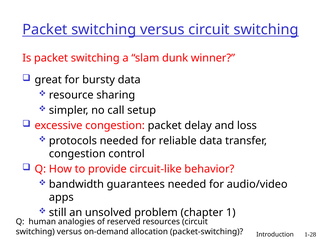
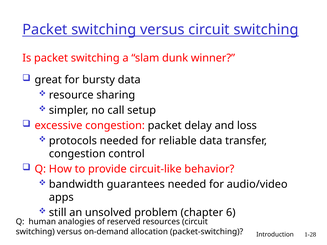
1: 1 -> 6 (231, 213)
